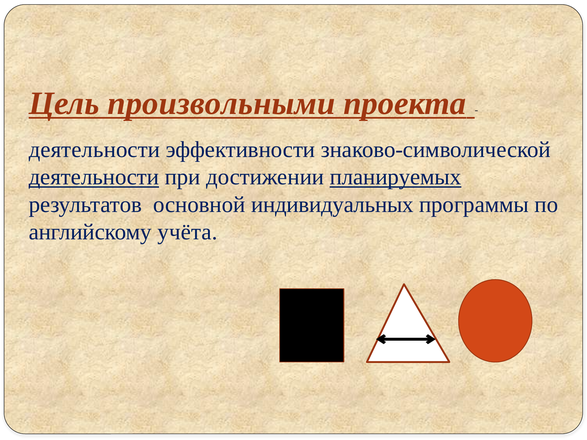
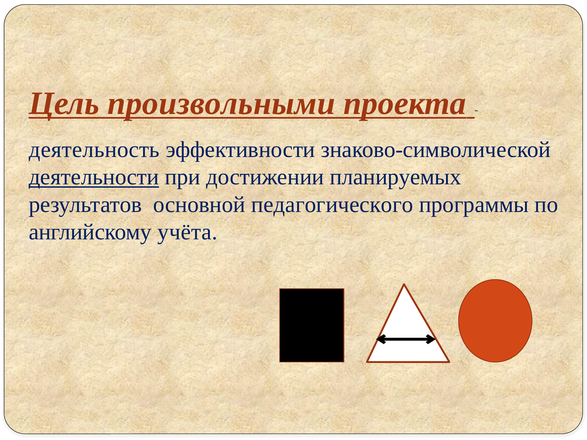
деятельности: деятельности -> деятельность (94, 150)
планируемых underline: present -> none (395, 177)
индивидуальных: индивидуальных -> педагогического (332, 205)
